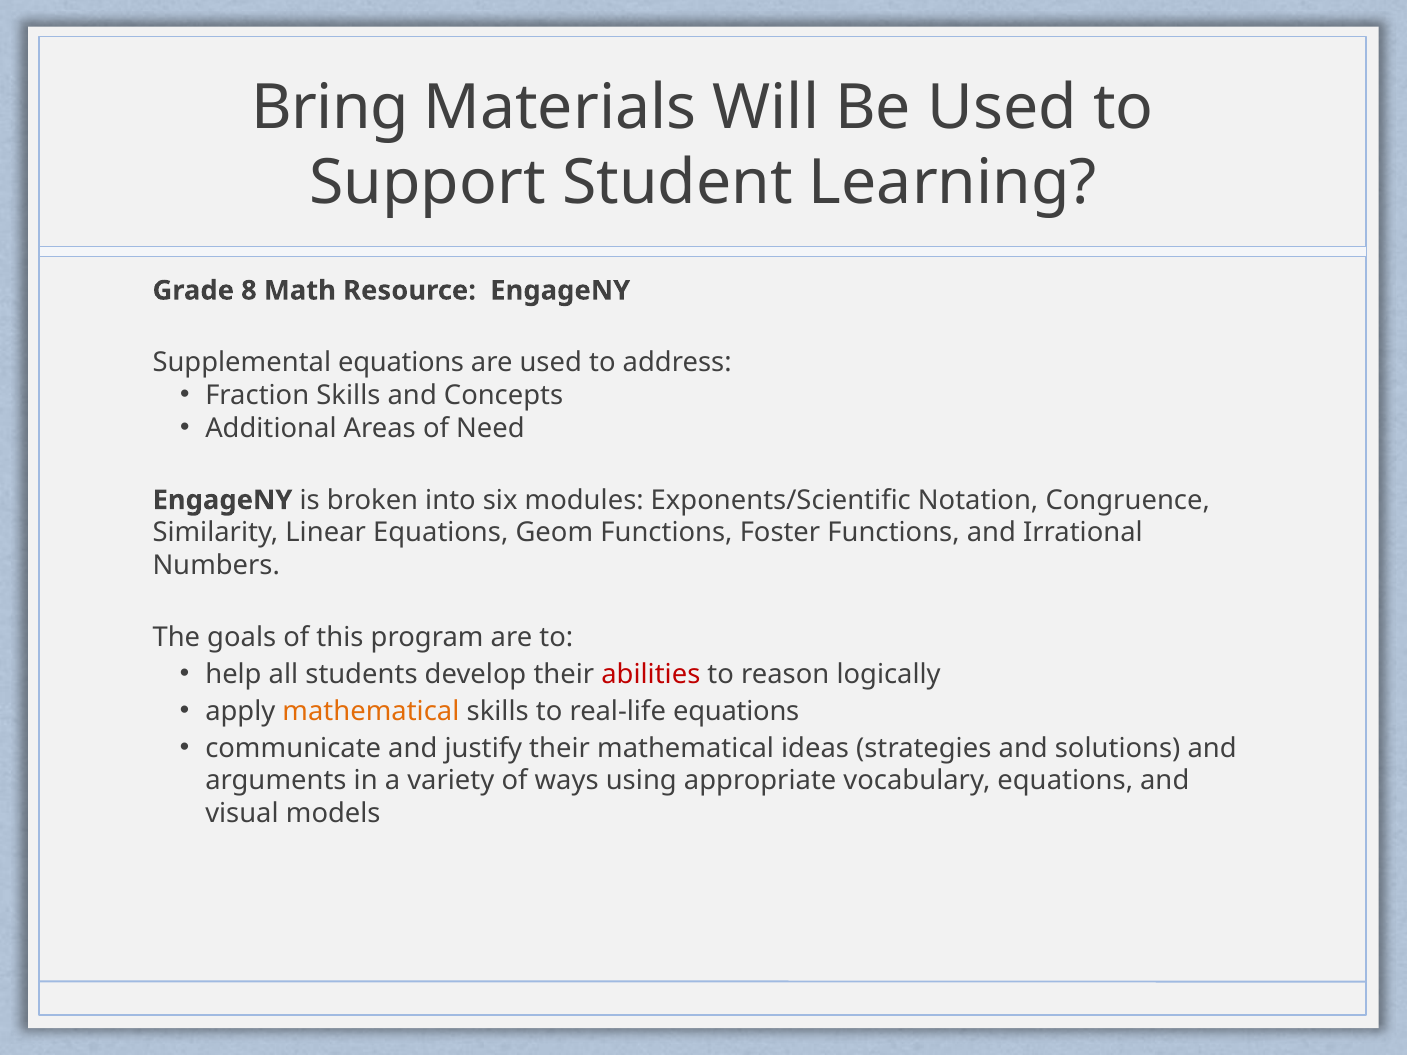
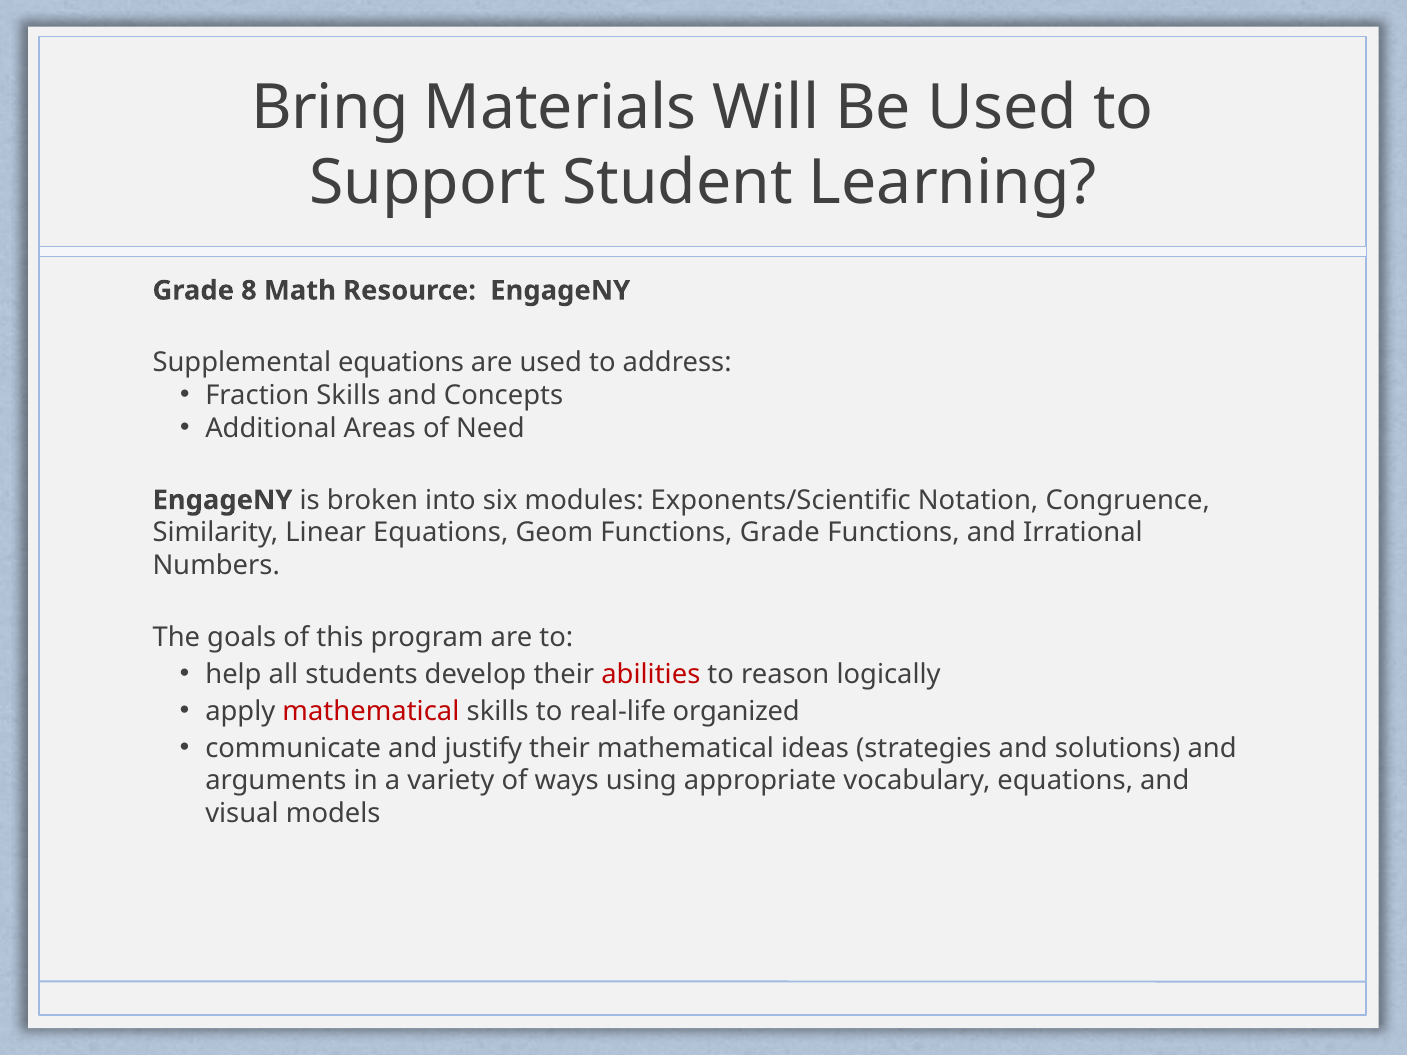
Functions Foster: Foster -> Grade (780, 533)
mathematical colour: orange -> red (371, 711)
real-life equations: equations -> organized (736, 711)
